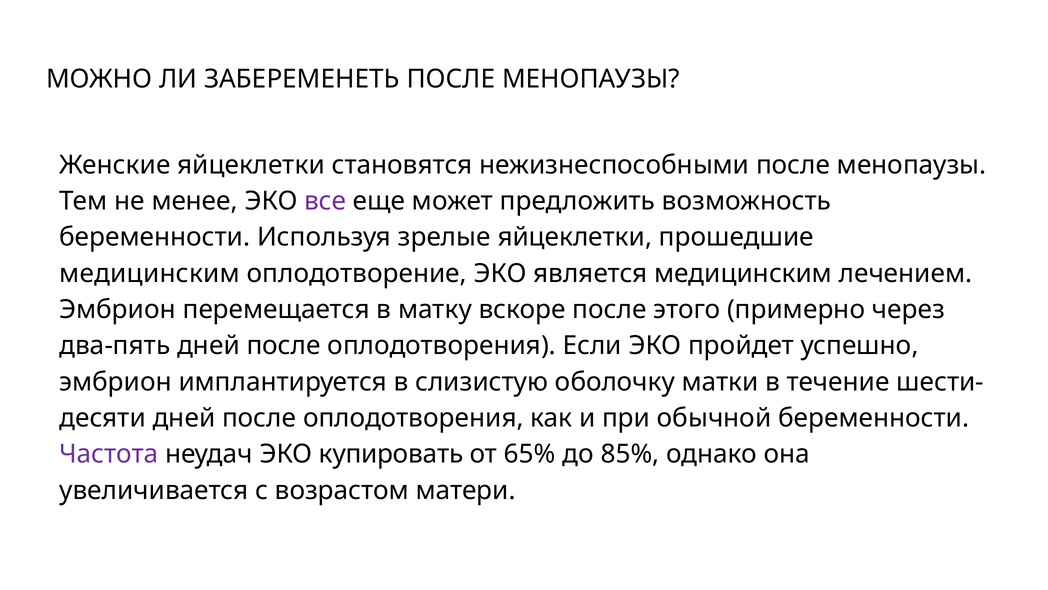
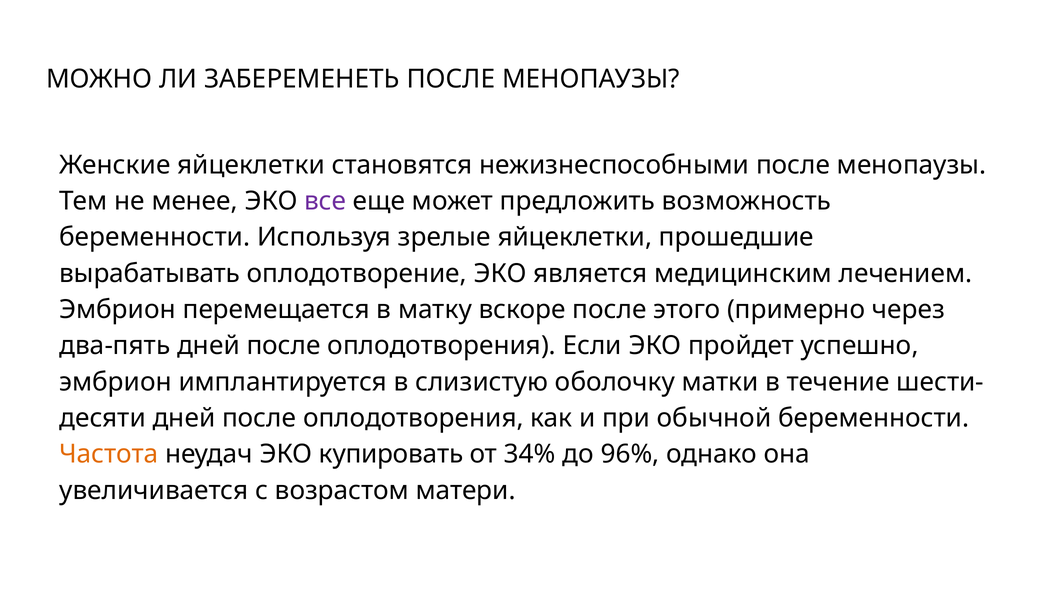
медицинским: медицинским -> вырабатывать (150, 273)
Частота colour: purple -> orange (109, 454)
65%: 65% -> 34% (530, 454)
85%: 85% -> 96% (630, 454)
